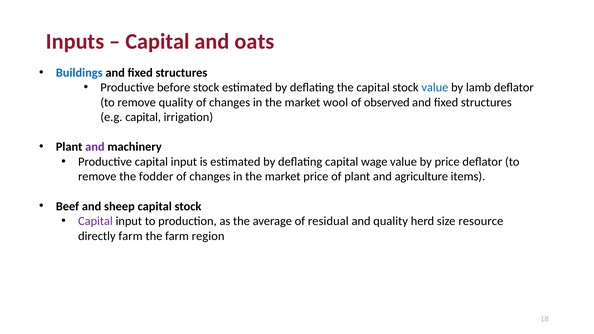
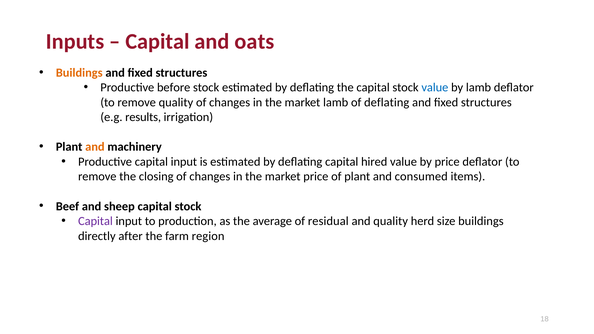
Buildings colour: blue -> orange (79, 73)
market wool: wool -> lamb (336, 102)
of observed: observed -> deflating (387, 102)
e.g capital: capital -> results (143, 117)
and colour: purple -> orange (95, 147)
wage: wage -> hired (374, 162)
fodder: fodder -> closing (156, 177)
agriculture: agriculture -> consumed (421, 177)
size resource: resource -> buildings (481, 221)
directly farm: farm -> after (131, 236)
